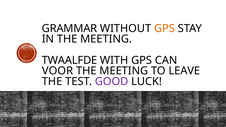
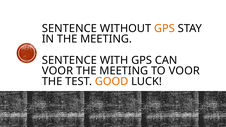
GRAMMAR: GRAMMAR -> SENTENCE (69, 28)
TWAALFDE: TWAALFDE -> SENTENCE (69, 60)
TO LEAVE: LEAVE -> VOOR (184, 71)
GOOD colour: purple -> orange (112, 82)
